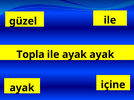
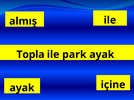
güzel: güzel -> almış (23, 21)
ile ayak: ayak -> park (74, 55)
